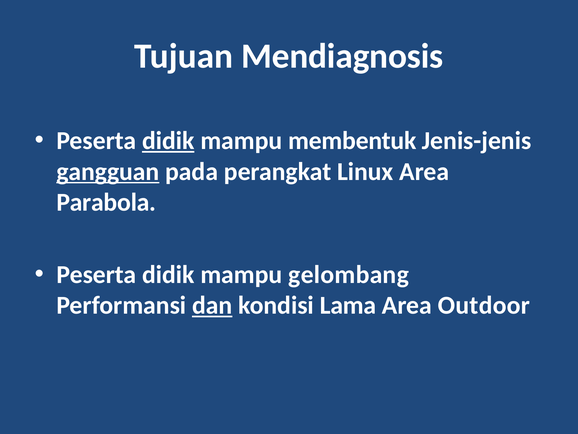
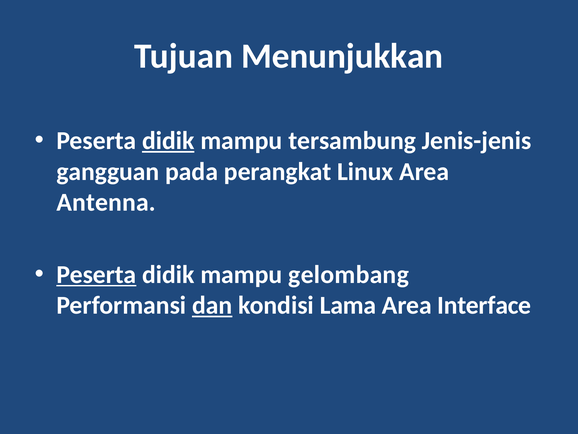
Mendiagnosis: Mendiagnosis -> Menunjukkan (342, 56)
membentuk: membentuk -> tersambung (352, 141)
gangguan underline: present -> none (108, 171)
Parabola: Parabola -> Antenna (106, 202)
Peserta underline: none -> present (96, 274)
Outdoor: Outdoor -> Interface (484, 305)
